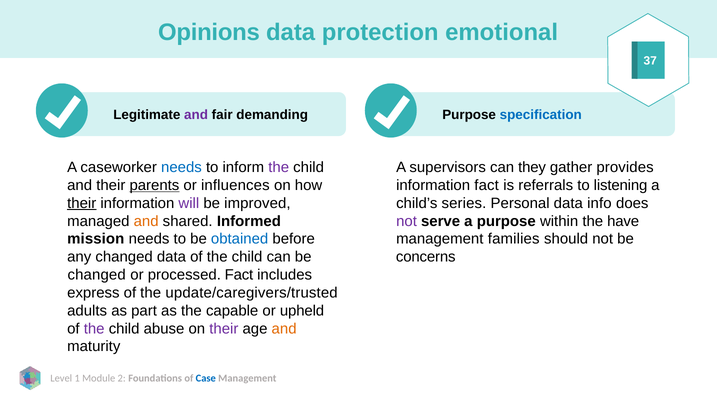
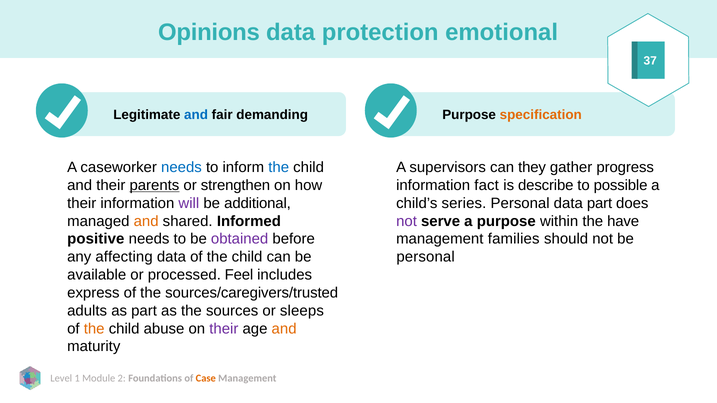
and colour: purple -> blue (196, 115)
specification colour: blue -> orange (541, 115)
the colour: purple -> blue (279, 168)
provides: provides -> progress (625, 167)
influences: influences -> strengthen (235, 185)
referrals: referrals -> describe (546, 185)
listening: listening -> possible (621, 185)
their underline: present -> none (82, 203)
improved: improved -> additional (258, 203)
data info: info -> part (600, 203)
mission: mission -> positive (96, 239)
obtained colour: blue -> purple (240, 239)
any changed: changed -> affecting (124, 257)
concerns: concerns -> personal (426, 257)
changed: changed -> available (97, 275)
processed Fact: Fact -> Feel (239, 275)
update/caregivers/trusted: update/caregivers/trusted -> sources/caregivers/trusted (252, 293)
capable: capable -> sources (232, 311)
upheld: upheld -> sleeps (302, 311)
the colour: purple -> orange (94, 329)
Case colour: blue -> orange (206, 379)
